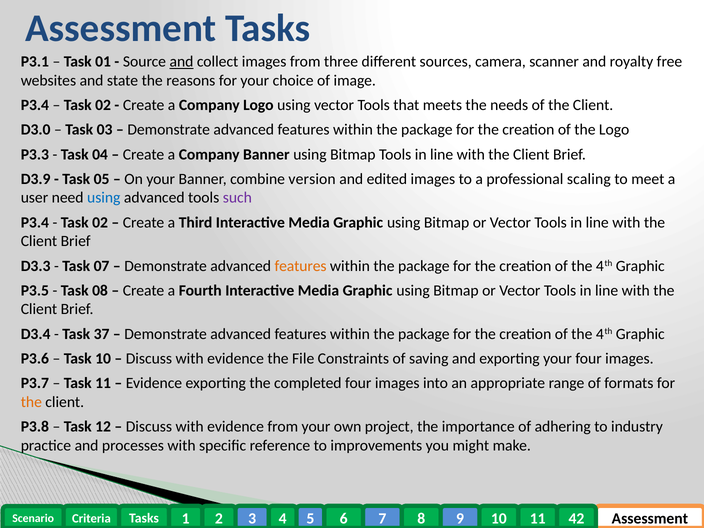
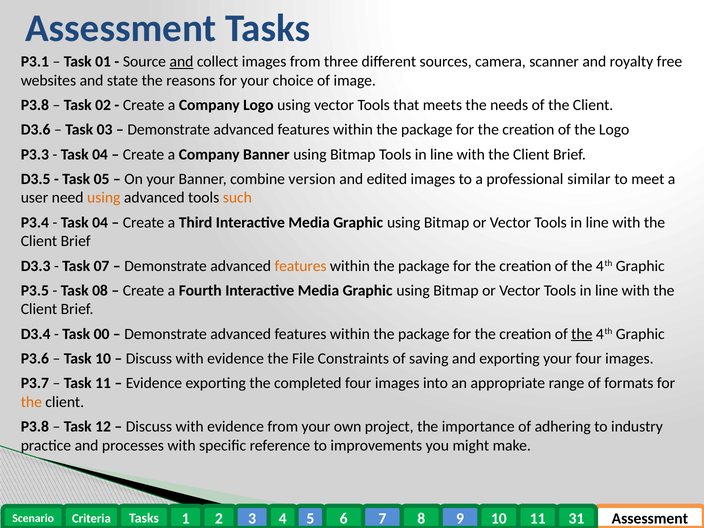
P3.4: P3.4 -> P3.8 (35, 105)
D3.0: D3.0 -> D3.6 (36, 130)
D3.9: D3.9 -> D3.5 (36, 179)
scaling: scaling -> similar (589, 179)
using colour: blue -> orange (104, 198)
such colour: purple -> orange (237, 198)
02: 02 -> 04 (100, 222)
37: 37 -> 00 (102, 334)
the underline: none -> present (582, 334)
42: 42 -> 31 (577, 519)
